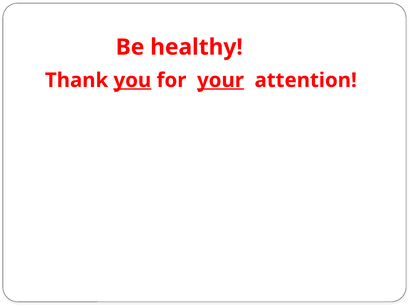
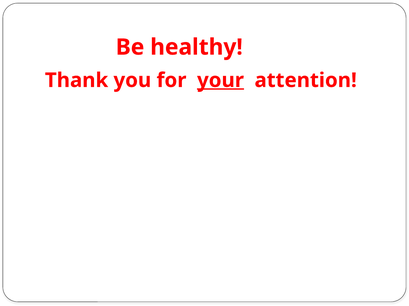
you underline: present -> none (132, 80)
